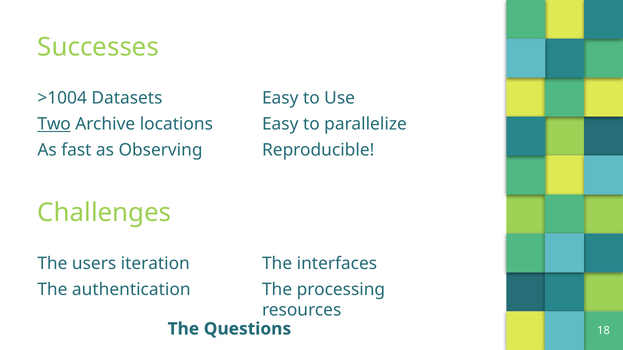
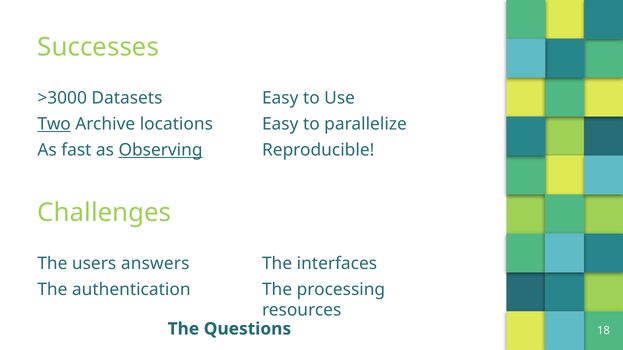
>1004: >1004 -> >3000 (62, 98)
Observing underline: none -> present (161, 150)
iteration: iteration -> answers (155, 264)
